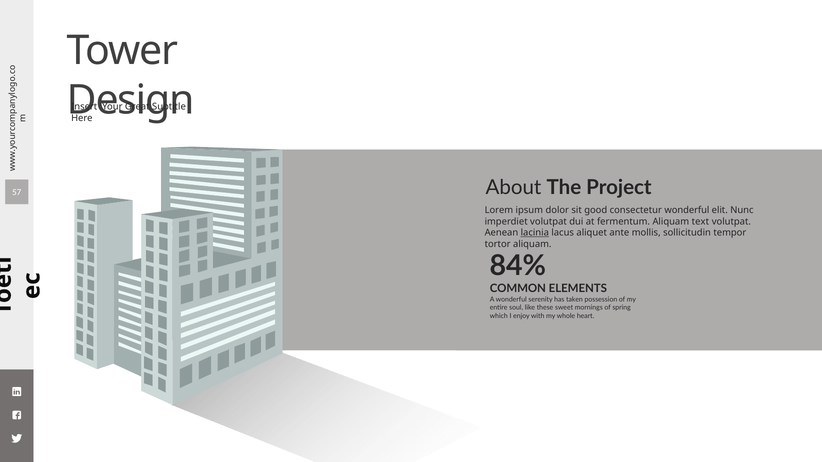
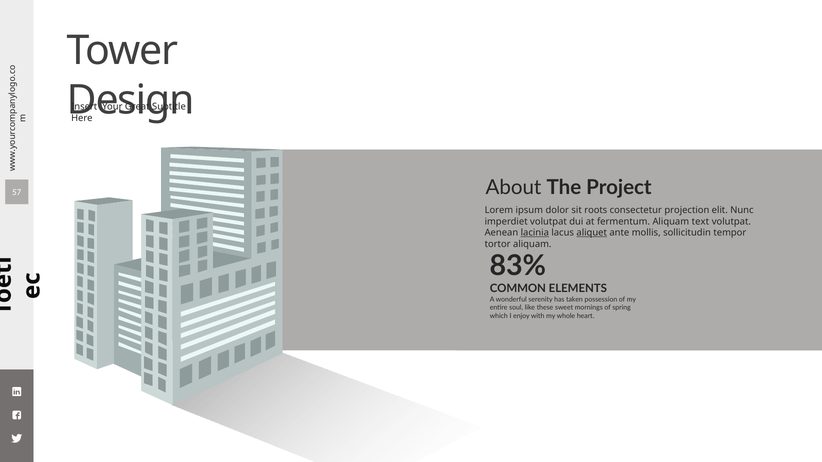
good: good -> roots (596, 210)
consectetur wonderful: wonderful -> projection (687, 210)
aliquet underline: none -> present (592, 233)
84%: 84% -> 83% (518, 266)
